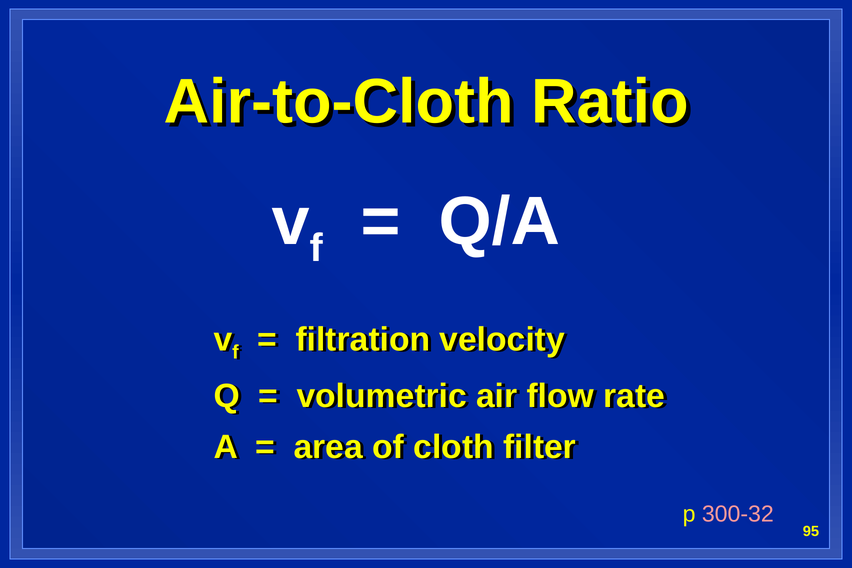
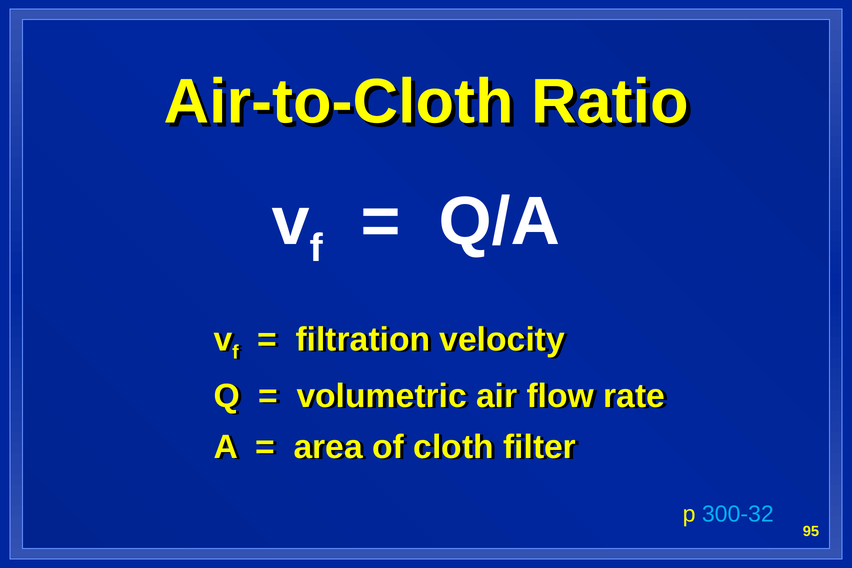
300-32 colour: pink -> light blue (738, 514)
